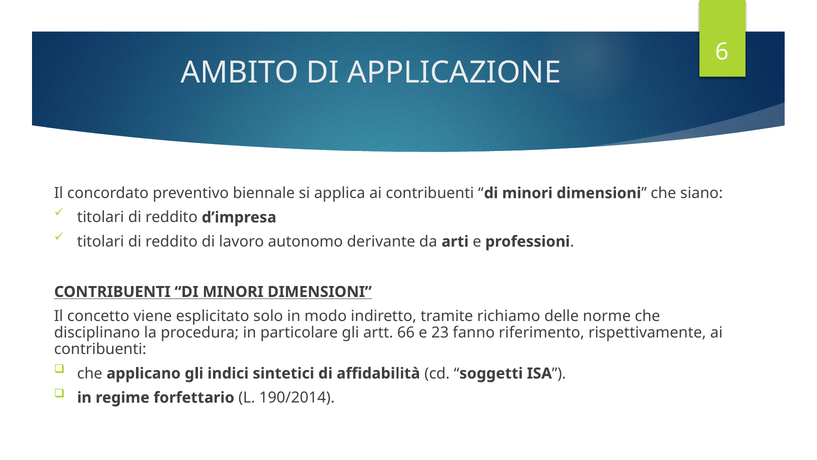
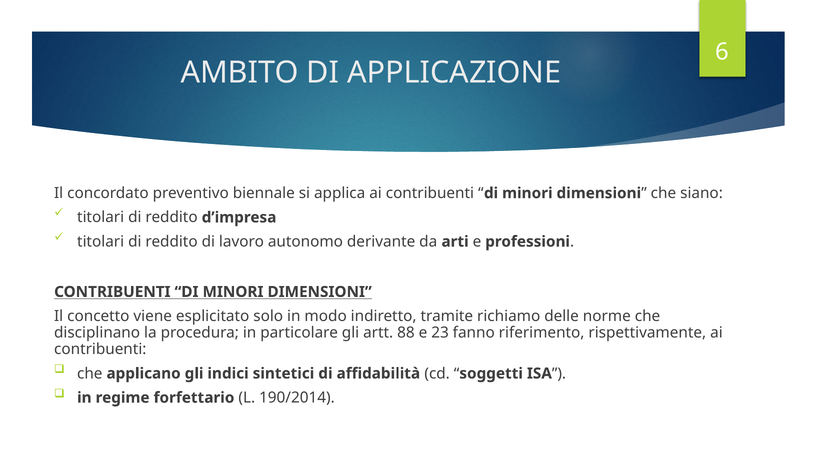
66: 66 -> 88 (406, 332)
